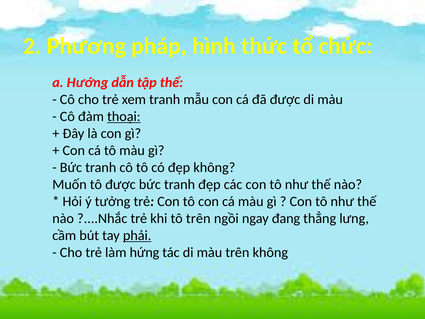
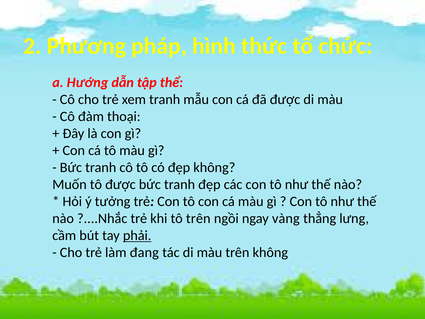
thoại underline: present -> none (124, 116)
đang: đang -> vàng (286, 218)
hứng: hứng -> đang (144, 252)
